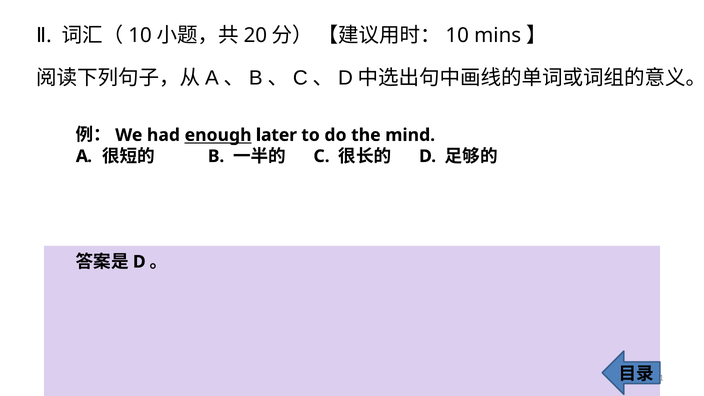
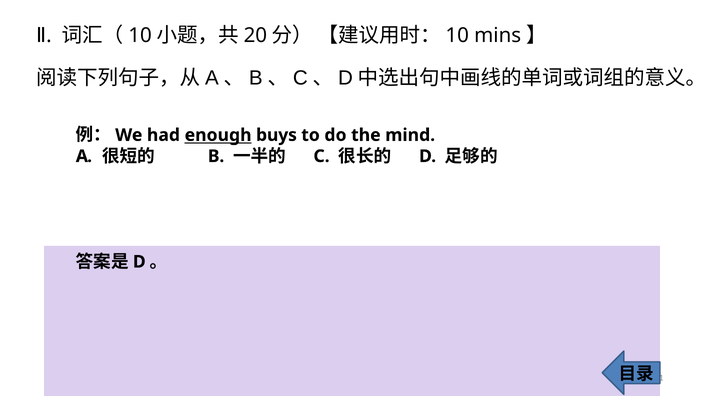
later: later -> buys (276, 135)
